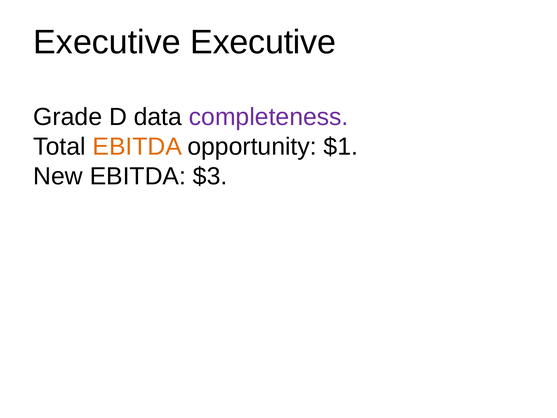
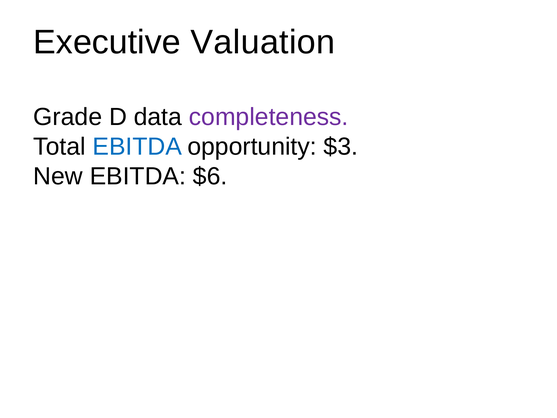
Executive Executive: Executive -> Valuation (263, 42)
EBITDA colour: orange -> blue (137, 147)
$1: $1 -> $3 (341, 147)
$3: $3 -> $6 (210, 176)
